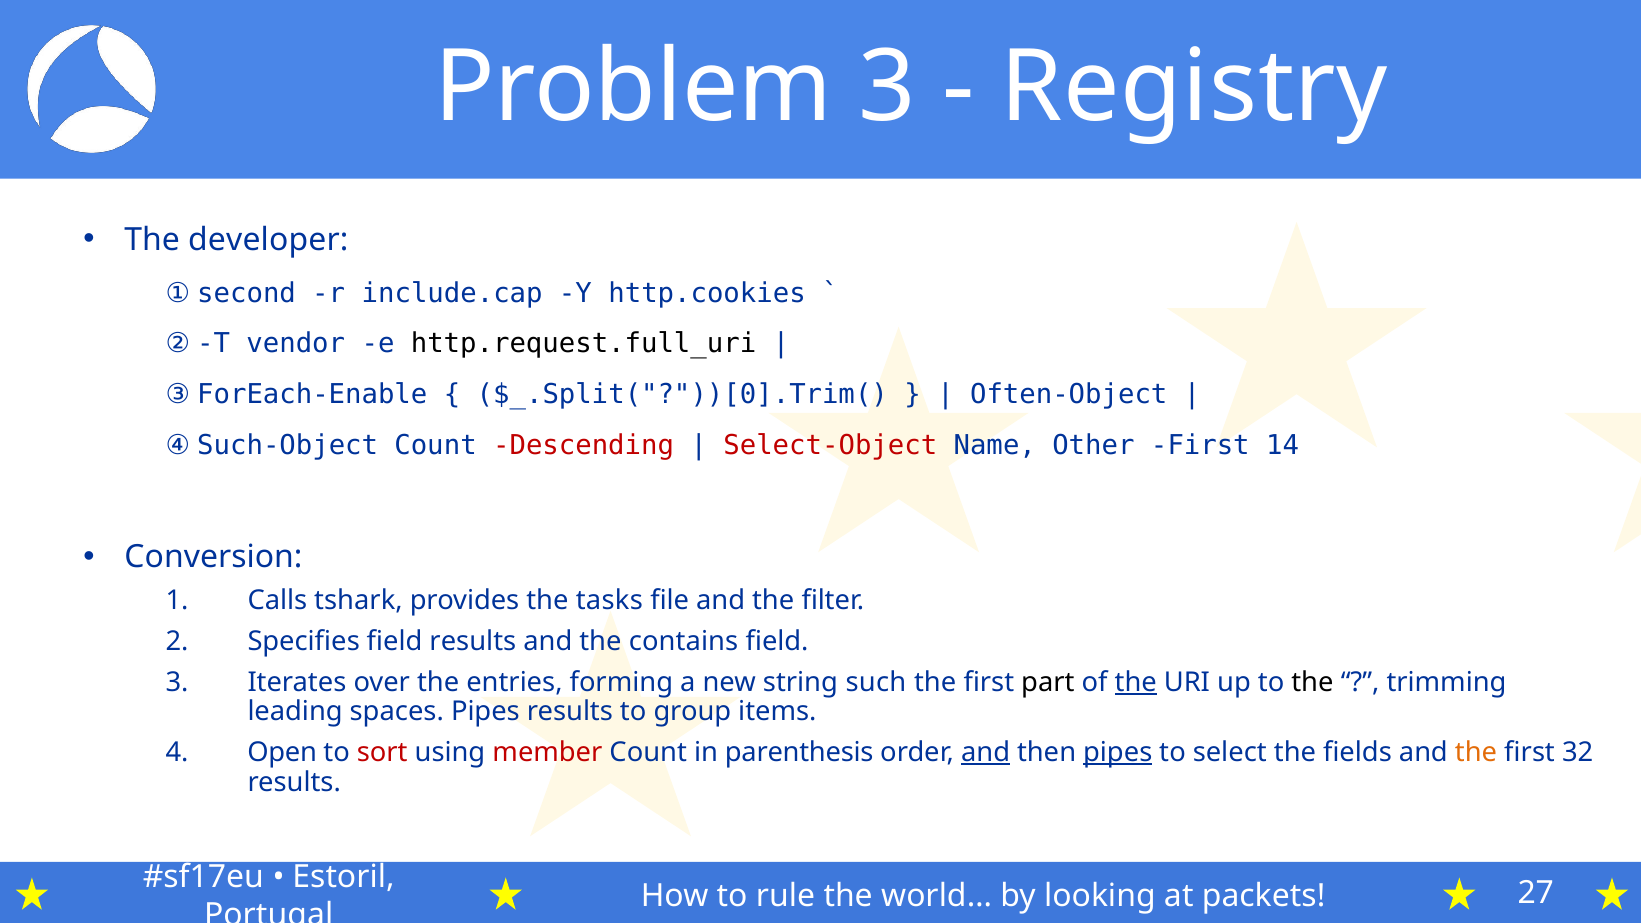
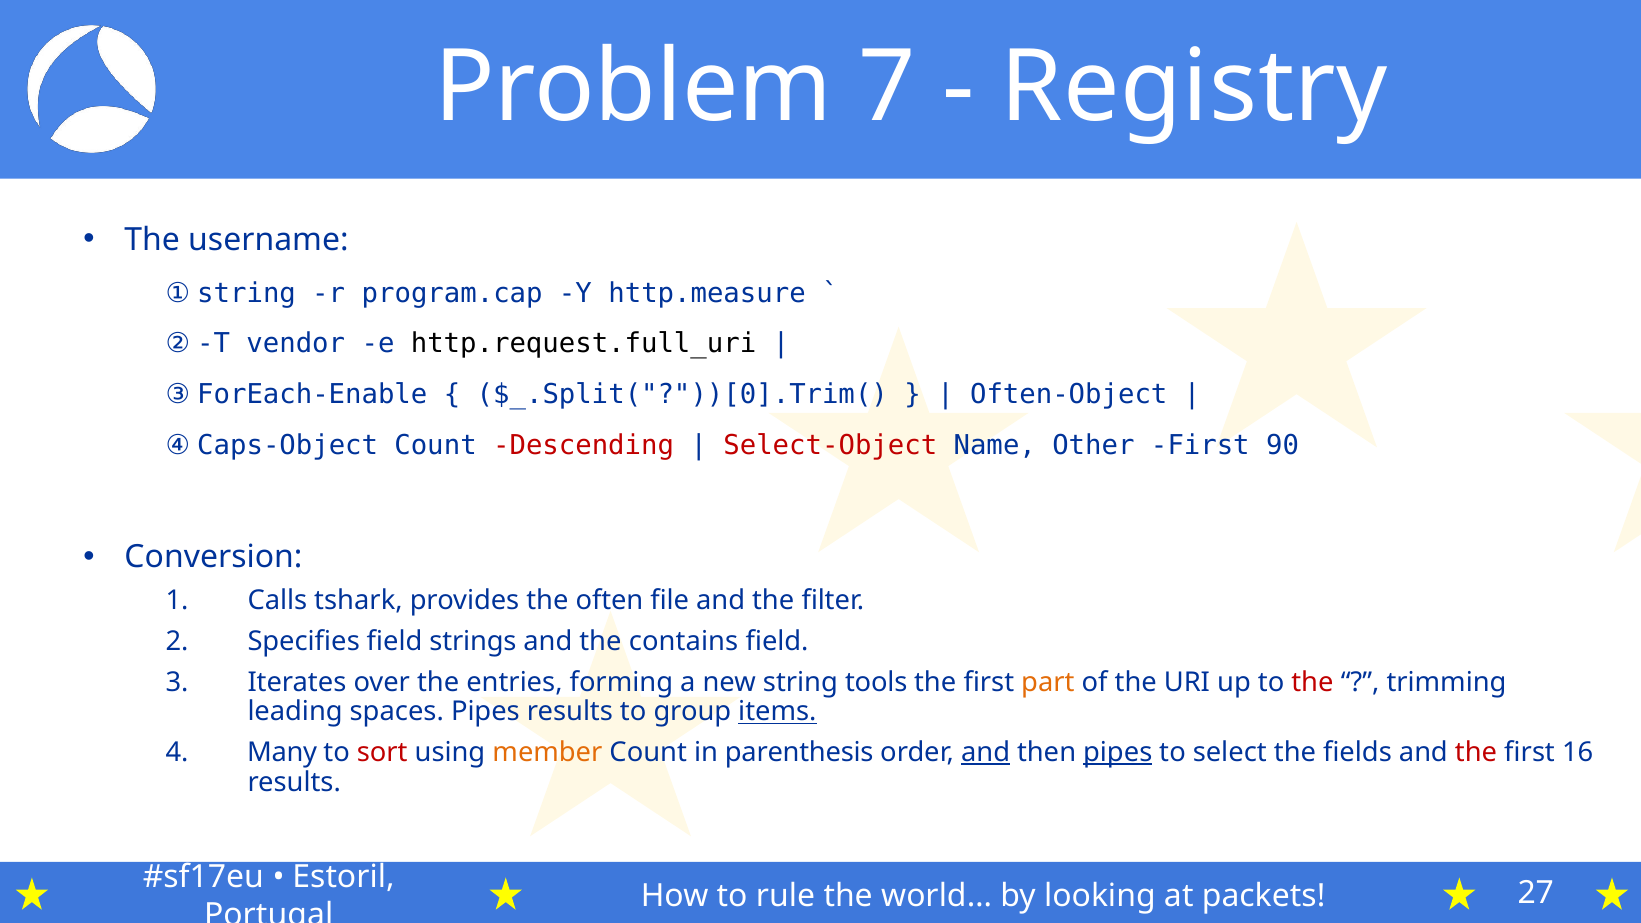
Problem 3: 3 -> 7 (888, 87)
developer: developer -> username (268, 239)
① second: second -> string (247, 293)
include.cap: include.cap -> program.cap (452, 293)
http.cookies: http.cookies -> http.measure (707, 293)
Such-Object: Such-Object -> Caps-Object (288, 445)
14: 14 -> 90 (1283, 445)
tasks: tasks -> often (610, 600)
field results: results -> strings (473, 641)
such: such -> tools (876, 682)
part colour: black -> orange (1048, 682)
the underline: present -> none (1136, 682)
the colour: black -> red (1312, 682)
items underline: none -> present (777, 712)
Open: Open -> Many (282, 753)
member colour: red -> orange (547, 753)
the colour: orange -> red (1476, 753)
32: 32 -> 16 (1578, 753)
